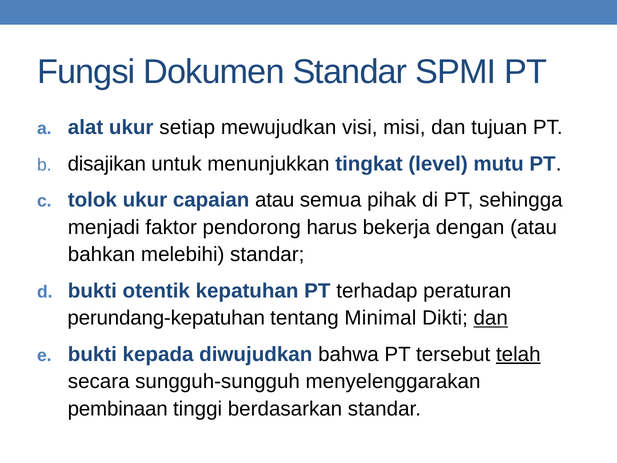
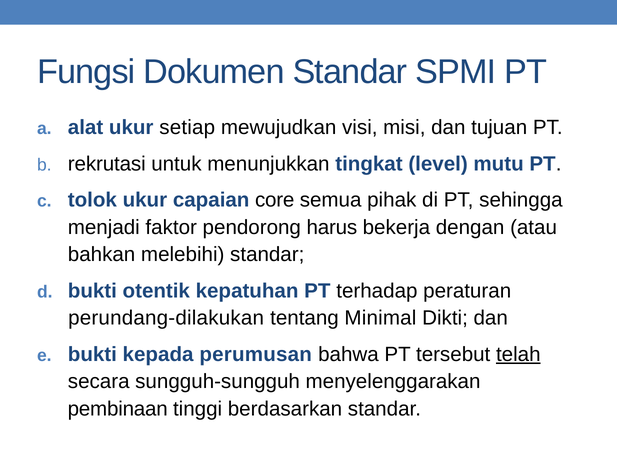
disajikan: disajikan -> rekrutasi (107, 164)
capaian atau: atau -> core (275, 200)
perundang-kepatuhan: perundang-kepatuhan -> perundang-dilakukan (166, 318)
dan underline: present -> none (491, 318)
diwujudkan: diwujudkan -> perumusan (256, 354)
